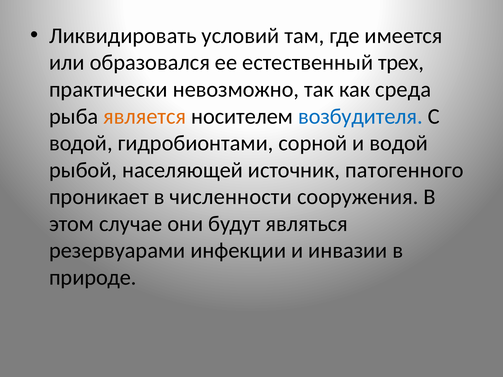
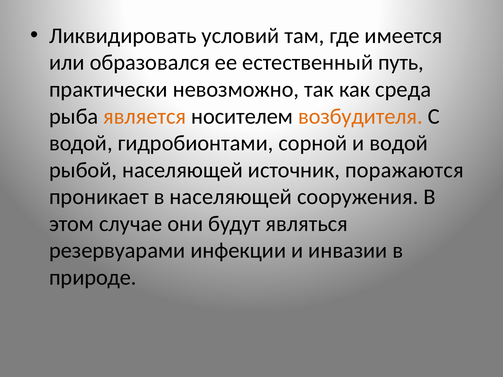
трех: трех -> путь (401, 63)
возбудителя colour: blue -> orange (360, 116)
патогенного: патогенного -> поражаются (404, 170)
в численности: численности -> населяющей (231, 197)
